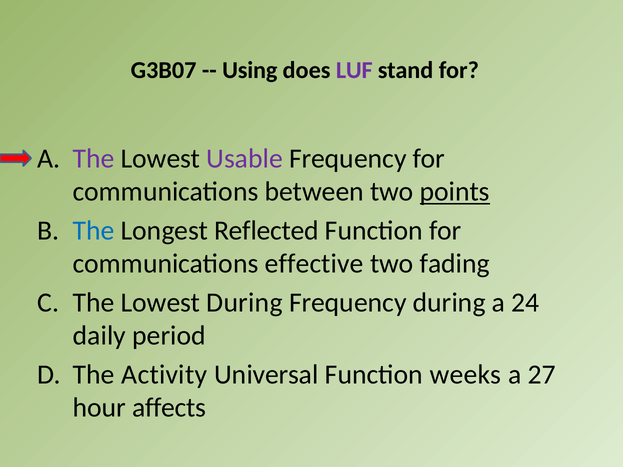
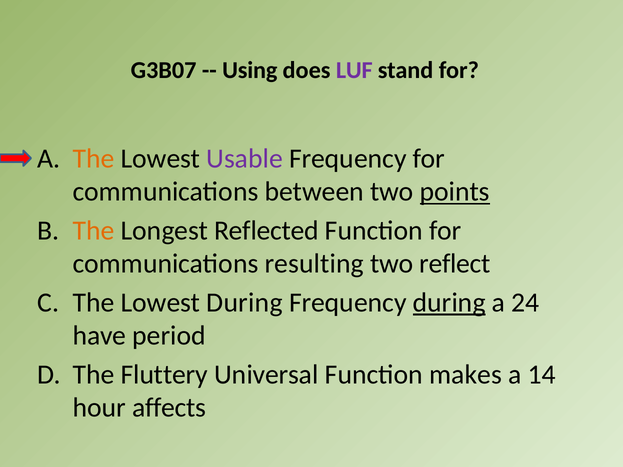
The colour: purple -> orange (94, 159)
The colour: blue -> orange (94, 231)
effective: effective -> resulting (314, 264)
fading: fading -> reflect (455, 264)
during underline: none -> present (449, 303)
daily: daily -> have (99, 336)
Activity: Activity -> Fluttery (164, 375)
weeks: weeks -> makes (466, 375)
27: 27 -> 14 (542, 375)
